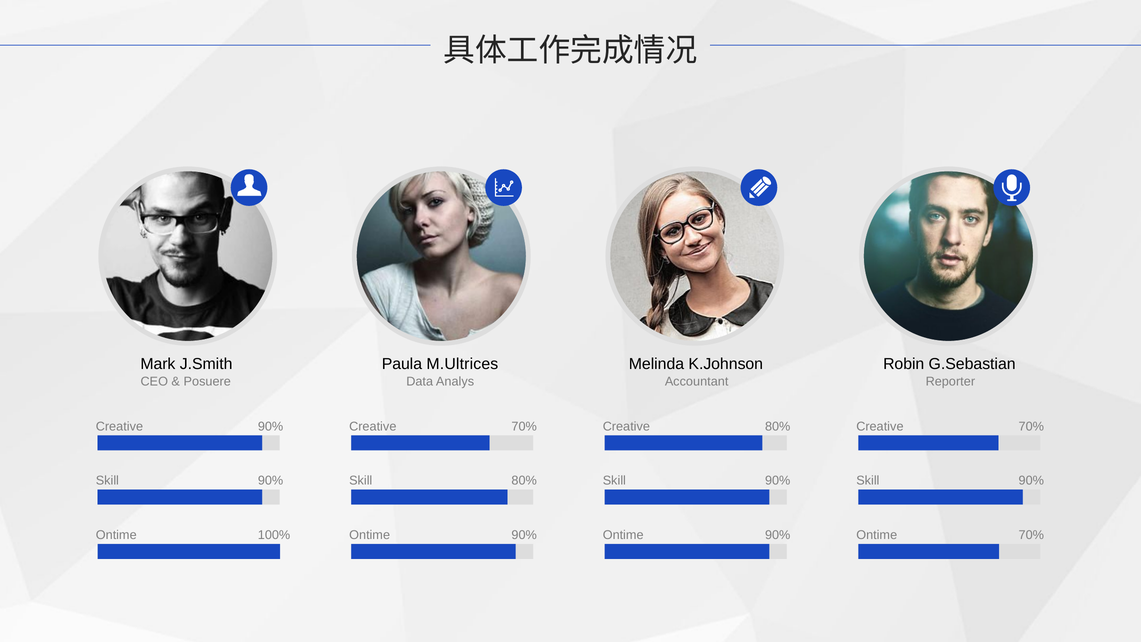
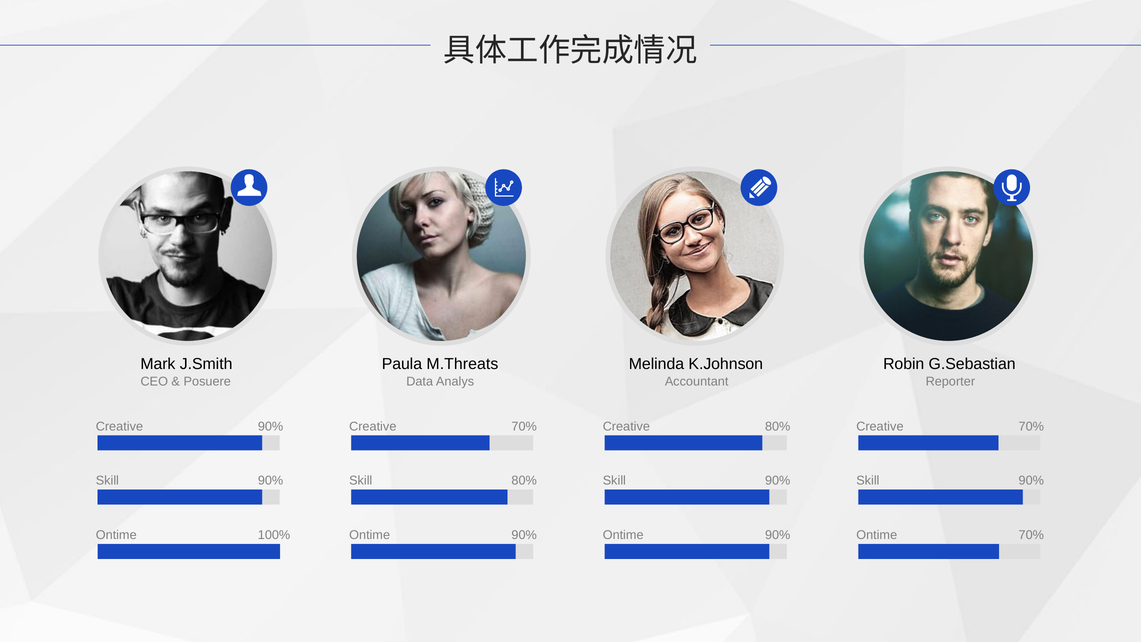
M.Ultrices: M.Ultrices -> M.Threats (462, 364)
